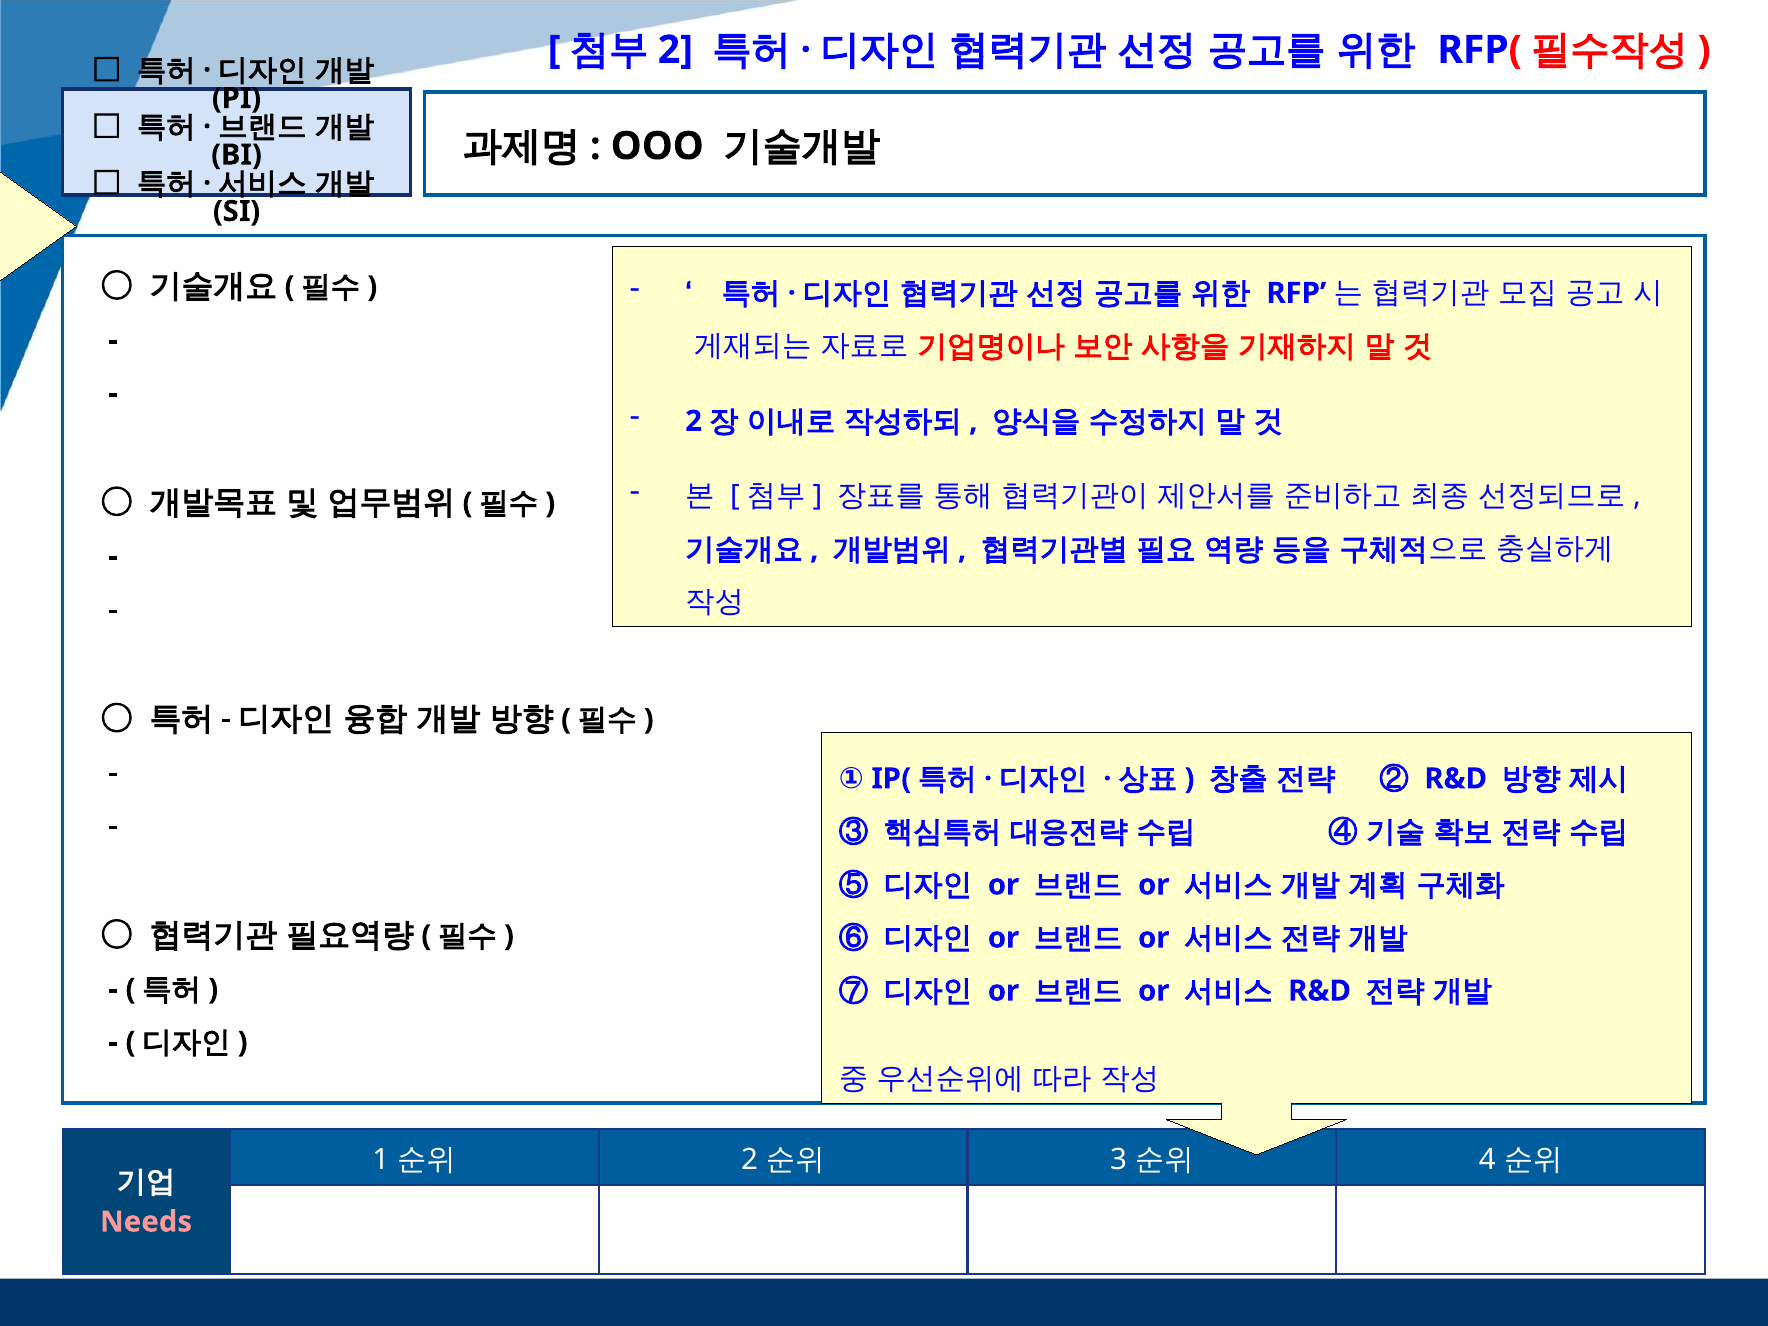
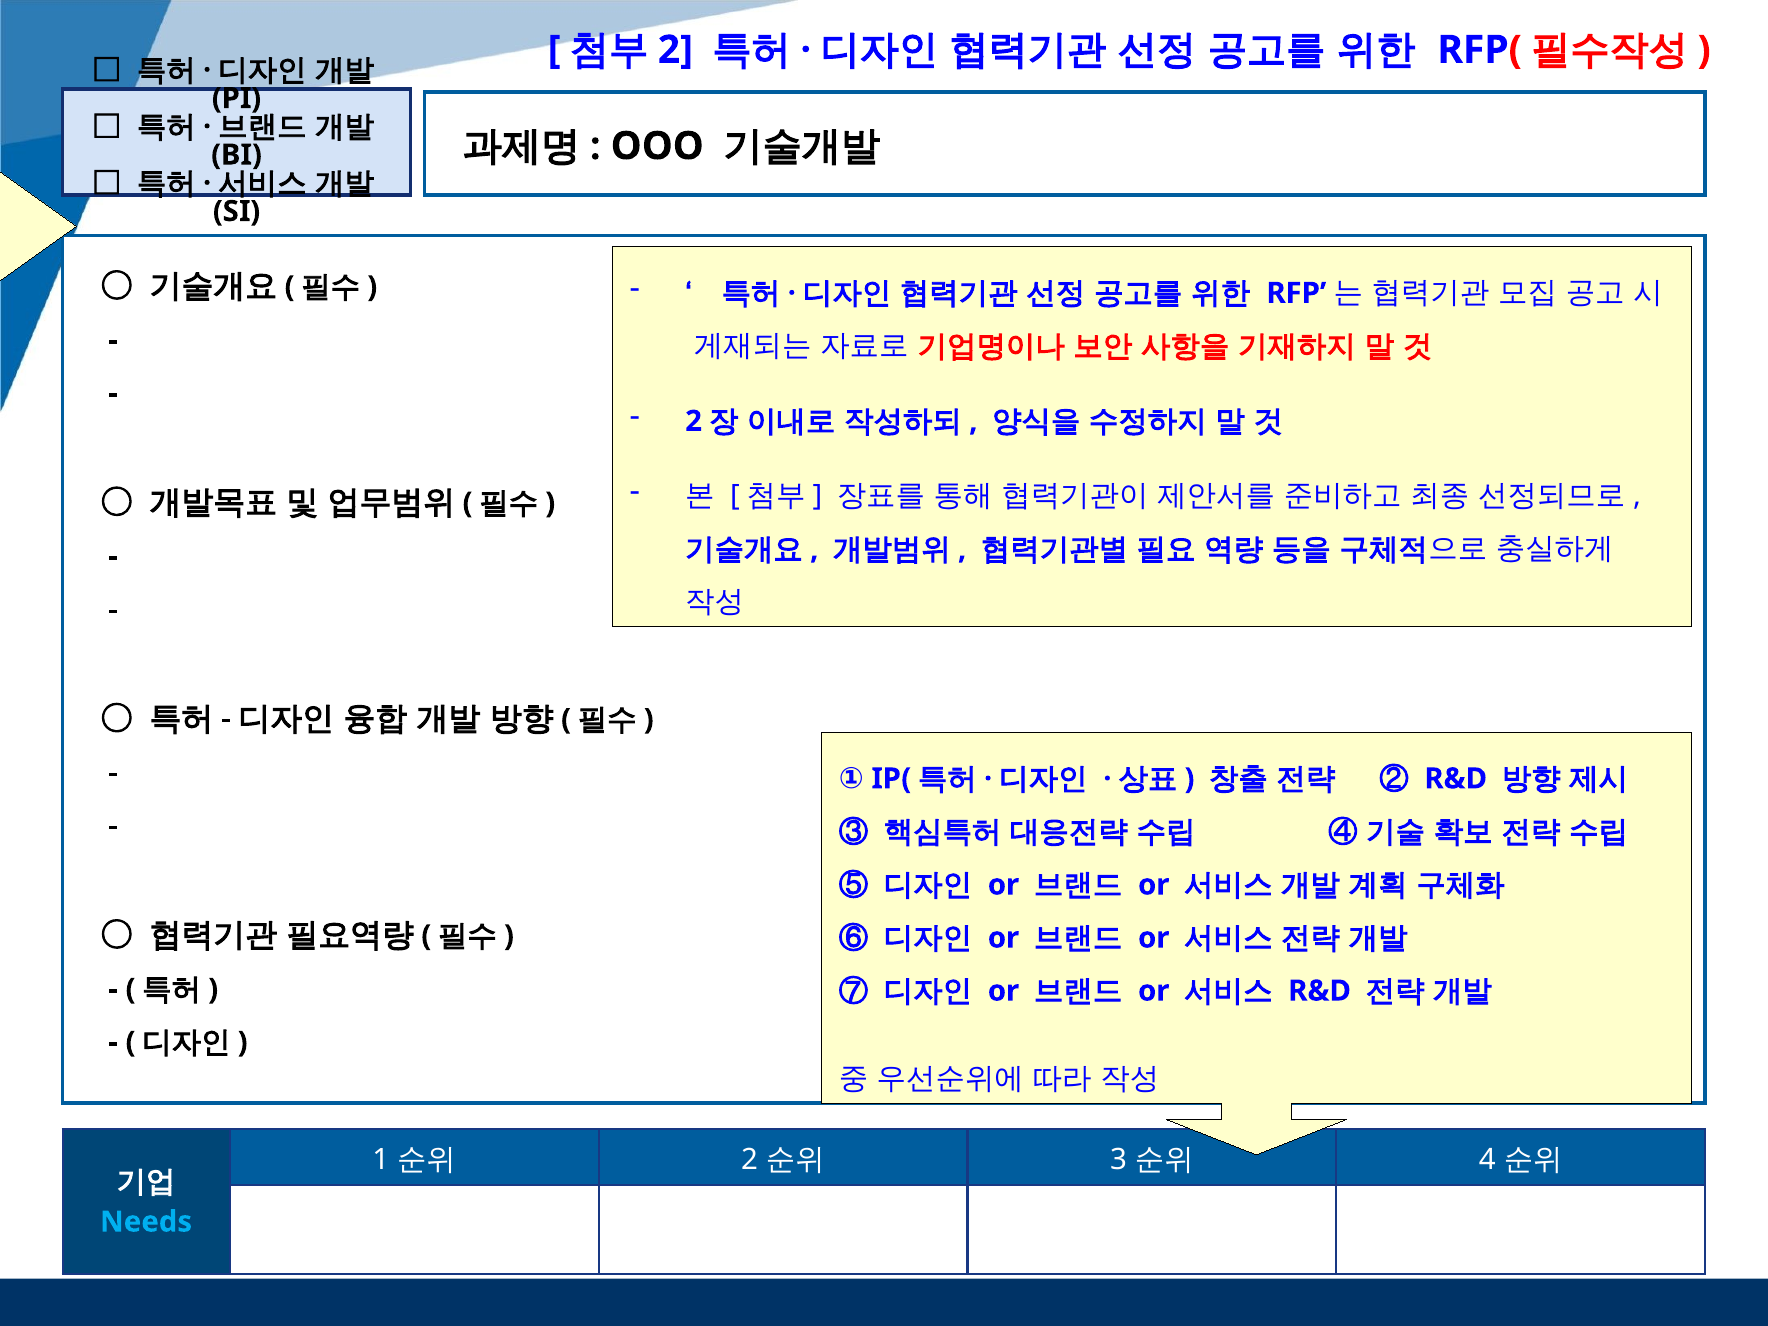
Needs colour: pink -> light blue (146, 1222)
